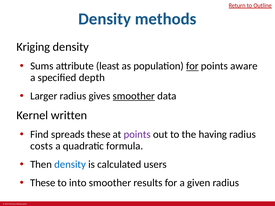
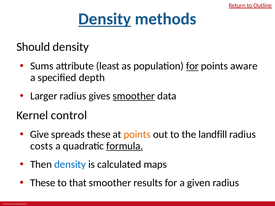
Density underline: none -> present (105, 19)
Kriging: Kriging -> Should (33, 47)
written: written -> control (69, 115)
Find: Find -> Give (40, 135)
points colour: purple -> orange (137, 135)
having: having -> landfill (213, 135)
formula underline: none -> present (125, 146)
users: users -> maps (155, 165)
into: into -> that (78, 183)
